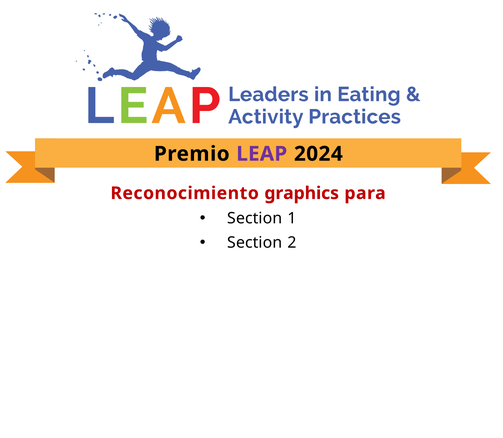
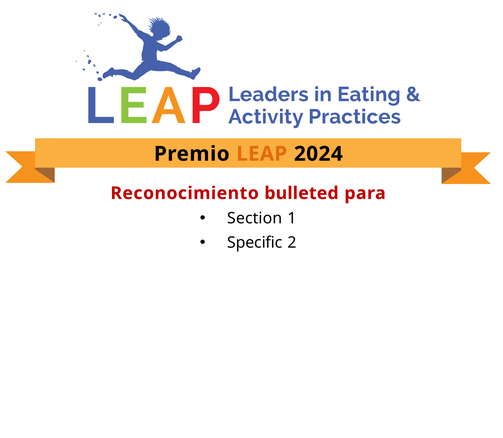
LEAP colour: purple -> orange (262, 154)
graphics: graphics -> bulleted (302, 193)
Section: Section -> Specific (255, 242)
